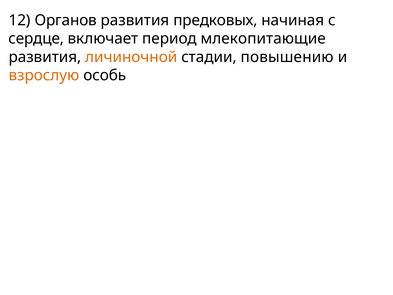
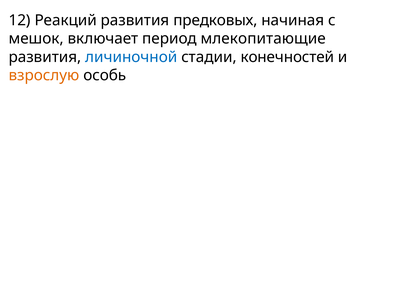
Органов: Органов -> Реакций (66, 20)
сердце: сердце -> мешок (36, 39)
личиночной colour: orange -> blue (131, 57)
повышению: повышению -> конечностей (287, 57)
